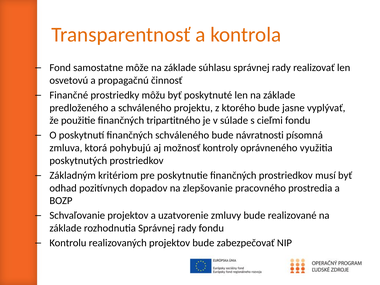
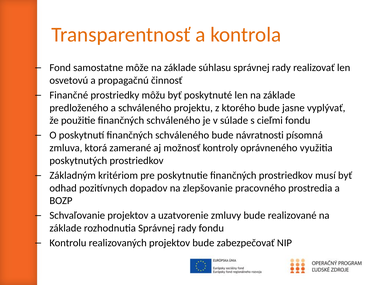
použitie finančných tripartitného: tripartitného -> schváleného (173, 120)
pohybujú: pohybujú -> zamerané (130, 148)
